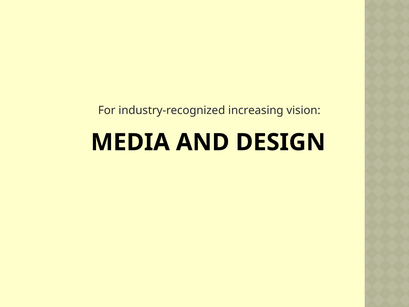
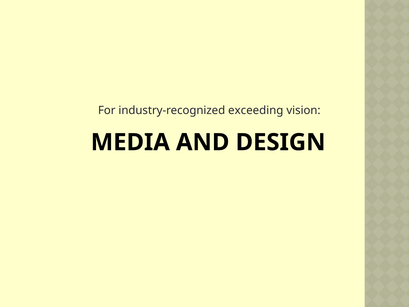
increasing: increasing -> exceeding (256, 110)
